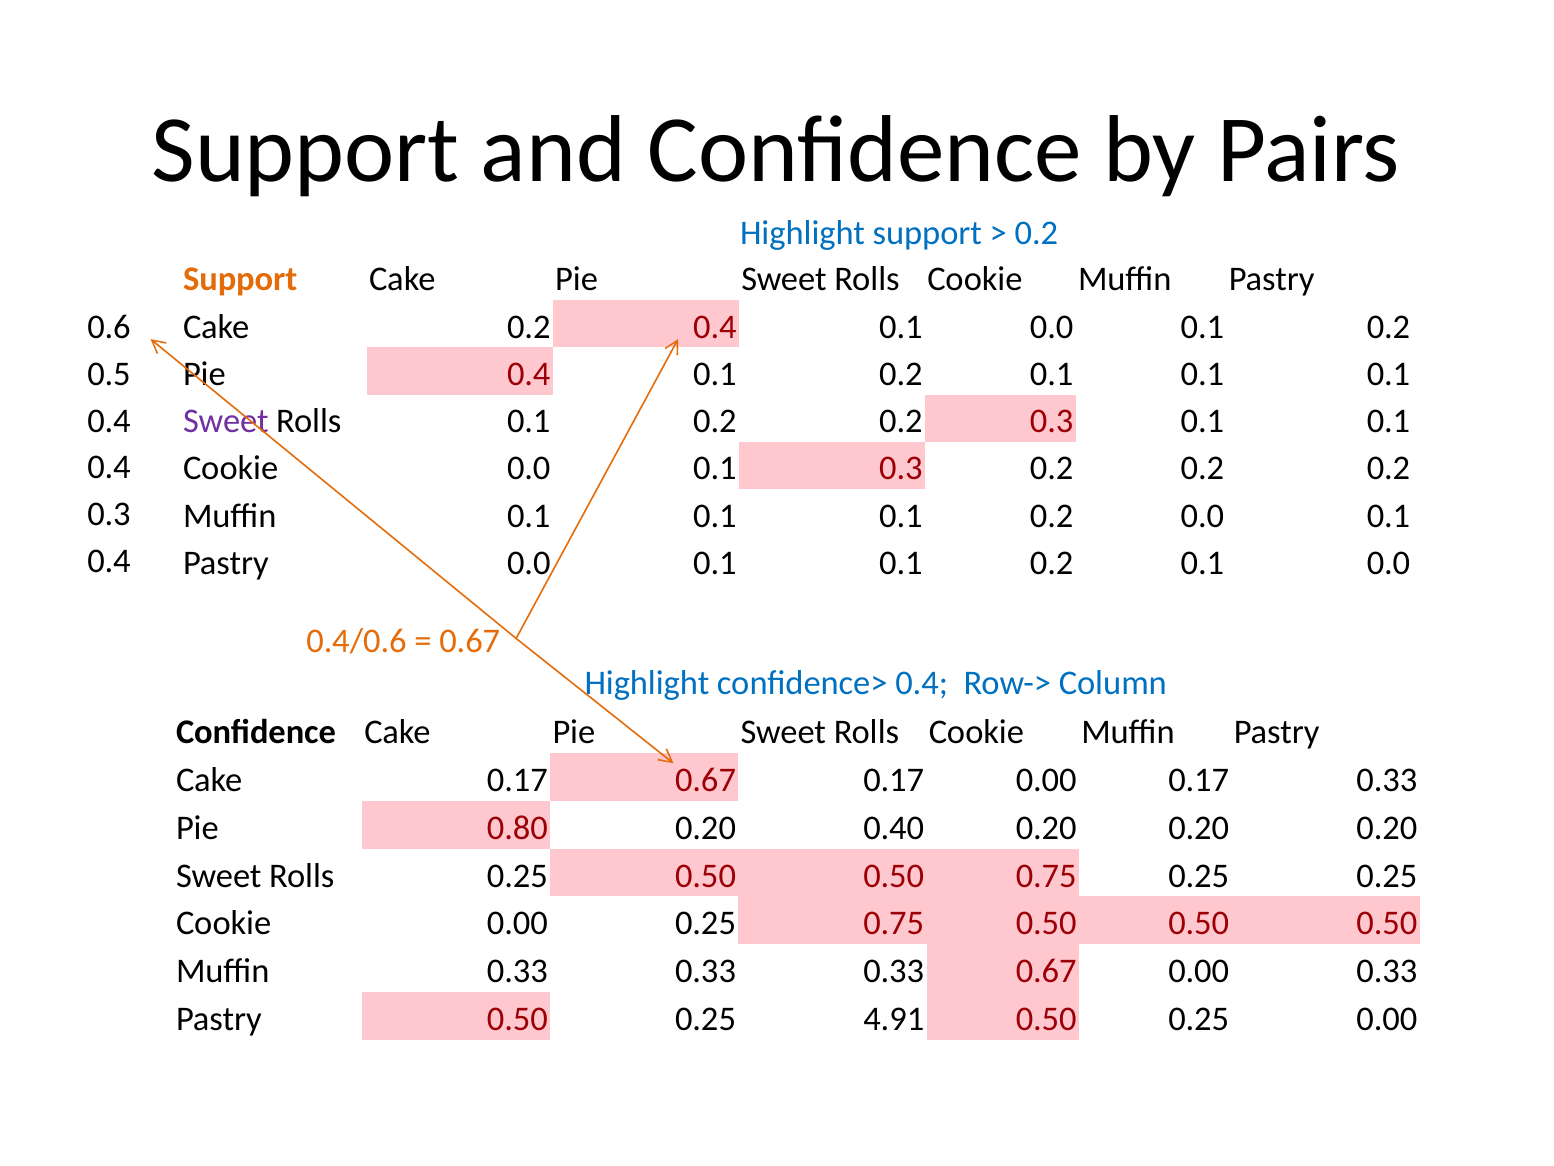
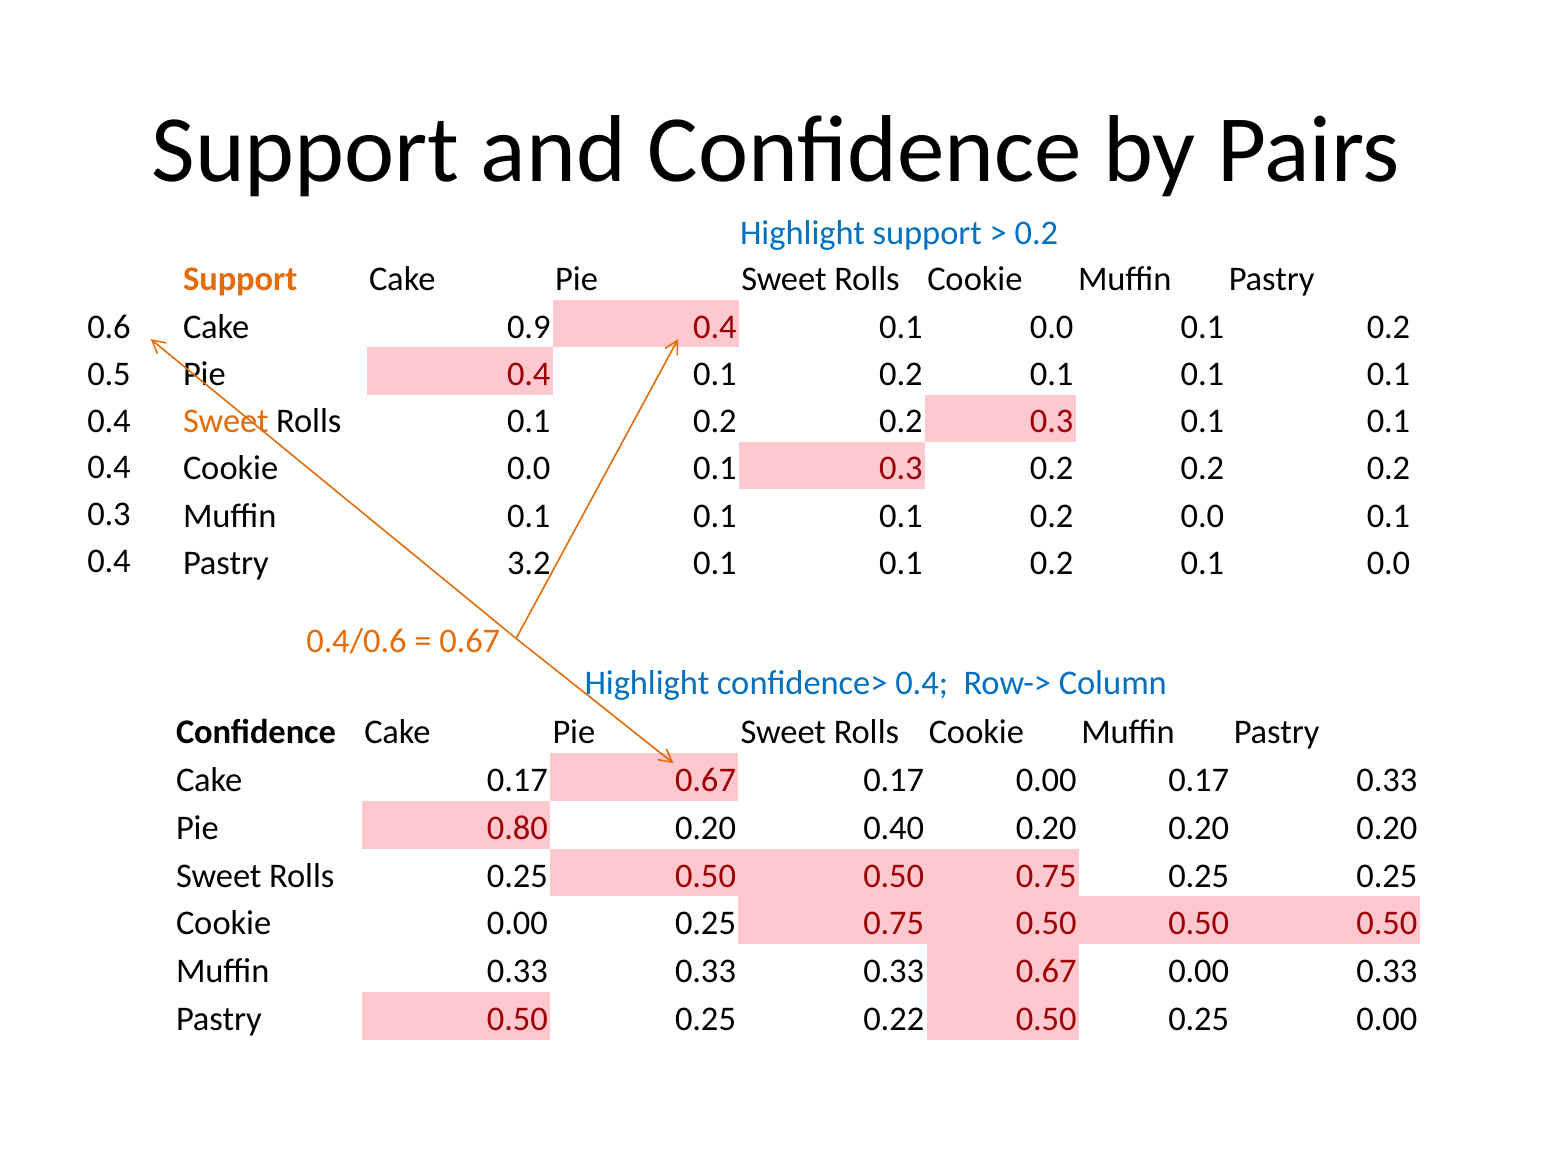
Cake 0.2: 0.2 -> 0.9 (529, 327)
Sweet colour: purple -> orange (226, 421)
Pastry 0.0: 0.0 -> 3.2 (529, 563)
4.91: 4.91 -> 0.22 (894, 1019)
